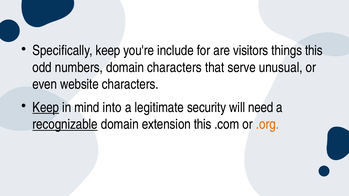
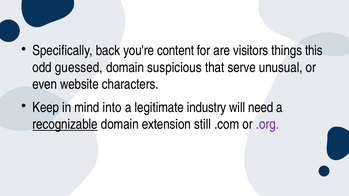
Specifically keep: keep -> back (108, 51)
include: include -> content (176, 51)
numbers: numbers -> guessed (79, 68)
domain characters: characters -> suspicious (174, 68)
Keep underline: present -> none (46, 108)
security: security -> industry (207, 108)
extension this: this -> still (203, 124)
.org colour: orange -> purple (267, 124)
